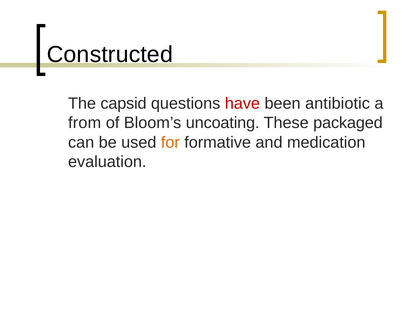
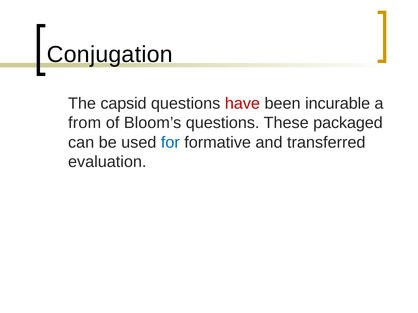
Constructed: Constructed -> Conjugation (110, 55)
antibiotic: antibiotic -> incurable (338, 104)
Bloom’s uncoating: uncoating -> questions (223, 123)
for colour: orange -> blue (170, 143)
medication: medication -> transferred (326, 143)
